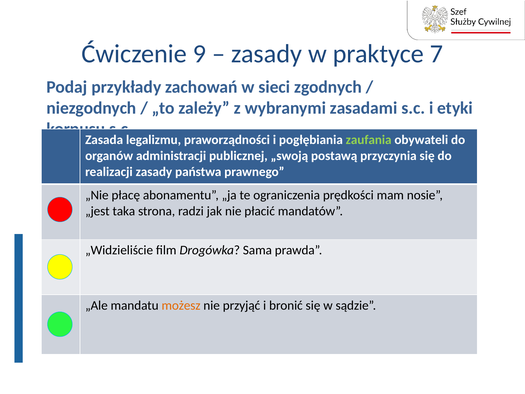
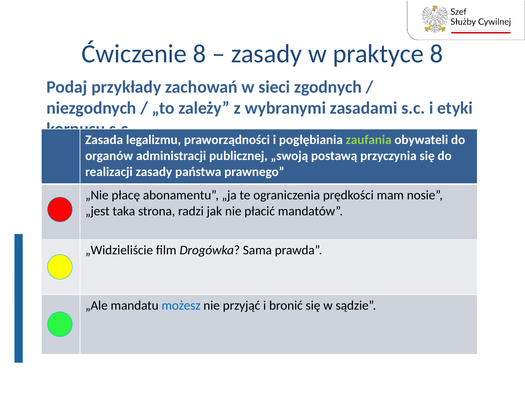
Ćwiczenie 9: 9 -> 8 (200, 54)
praktyce 7: 7 -> 8 (436, 54)
możesz colour: orange -> blue (181, 305)
